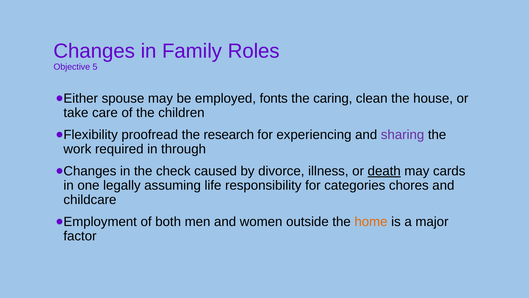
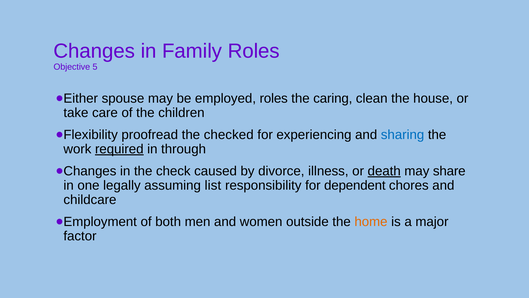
employed fonts: fonts -> roles (274, 98)
research: research -> checked (229, 135)
sharing colour: purple -> blue (403, 135)
required underline: none -> present (119, 149)
cards: cards -> share (449, 171)
life: life -> list (213, 185)
categories: categories -> dependent (355, 185)
